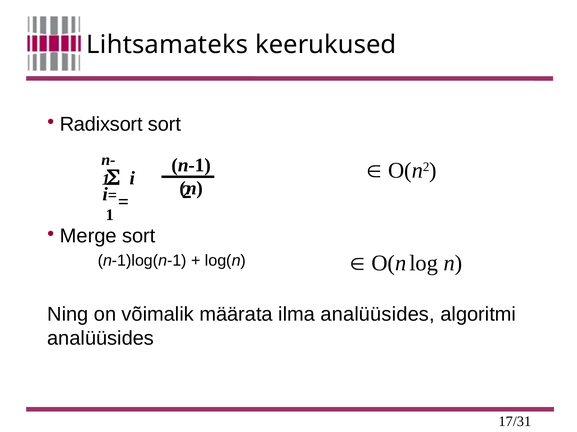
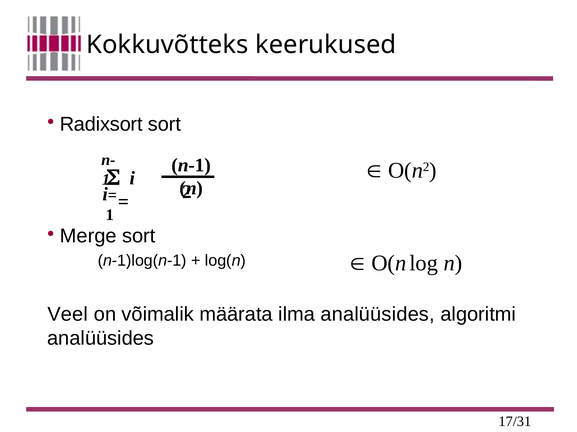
Lihtsamateks: Lihtsamateks -> Kokkuvõtteks (167, 45)
Ning: Ning -> Veel (68, 315)
